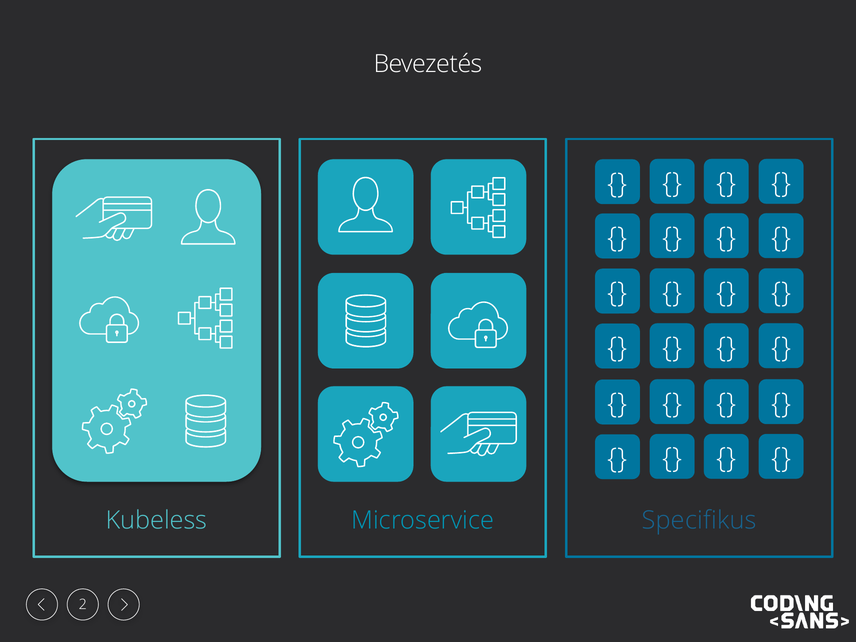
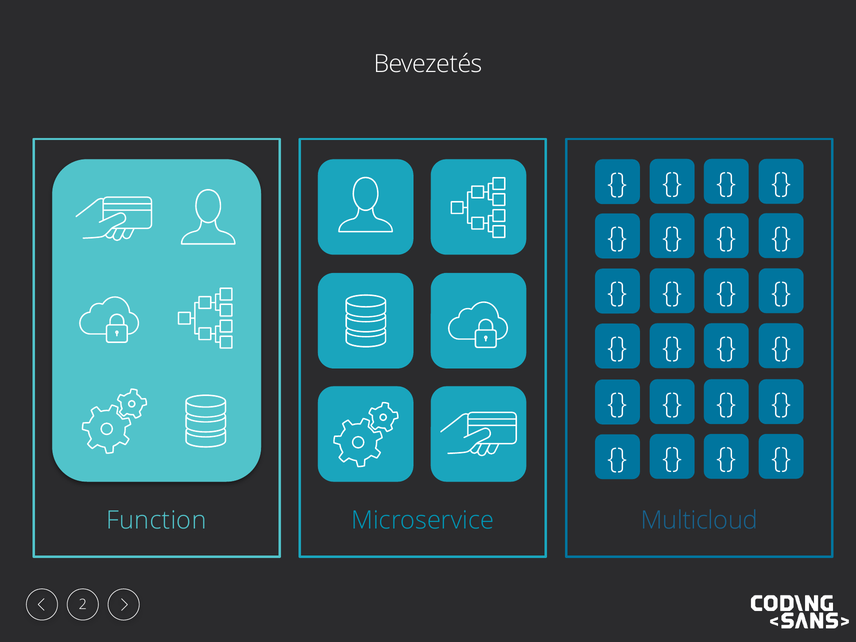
Kubeless: Kubeless -> Function (156, 520)
Specifikus: Specifikus -> Multicloud (699, 520)
